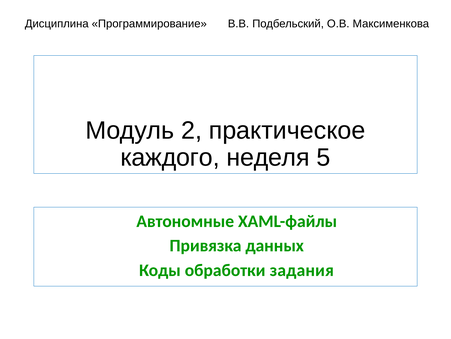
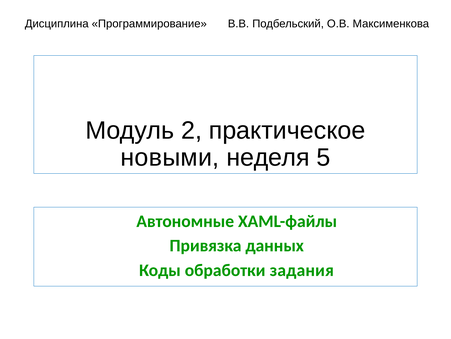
каждого: каждого -> новыми (170, 157)
